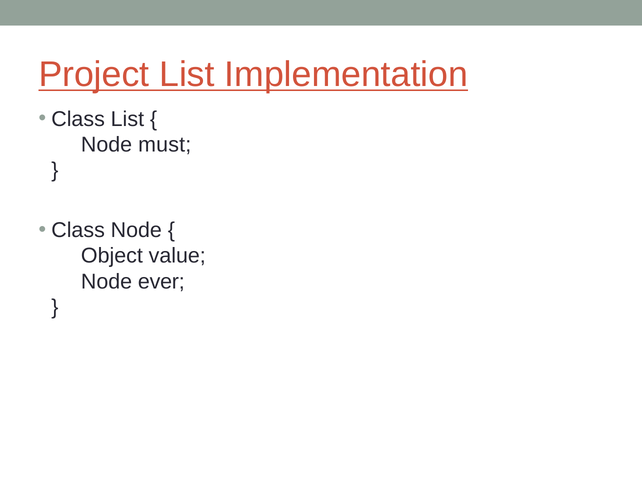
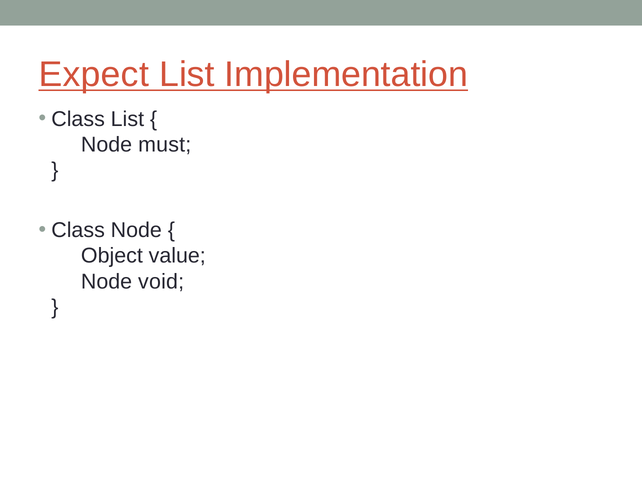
Project: Project -> Expect (94, 75)
ever: ever -> void (161, 282)
